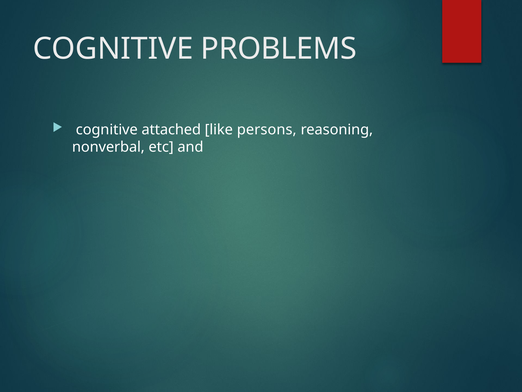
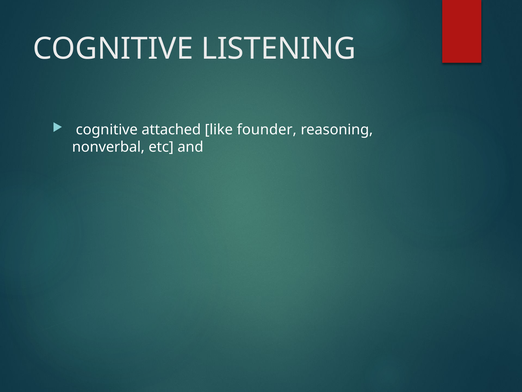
PROBLEMS: PROBLEMS -> LISTENING (279, 49)
persons: persons -> founder (267, 130)
